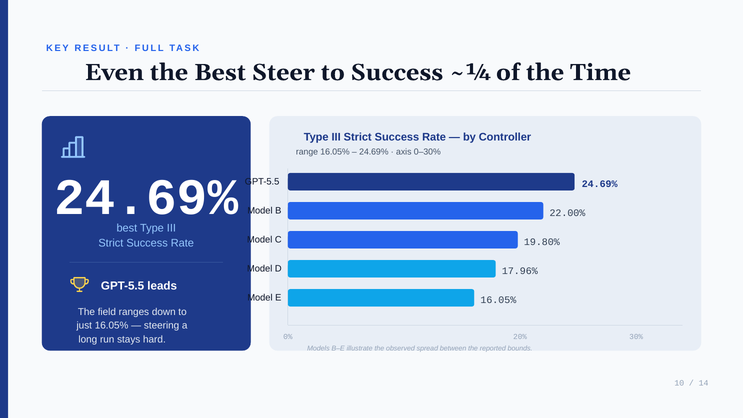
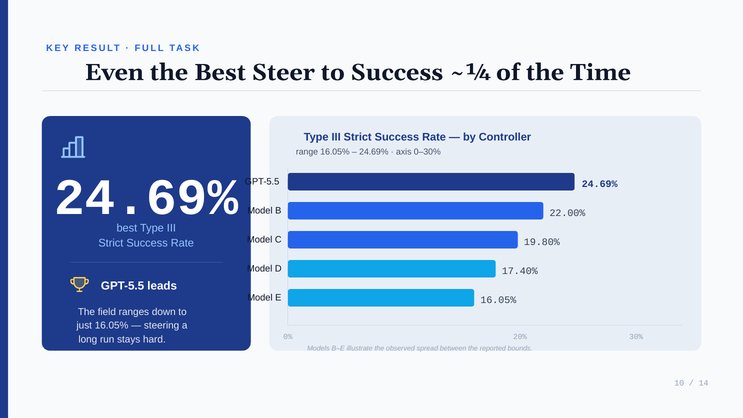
17.96%: 17.96% -> 17.40% (520, 271)
